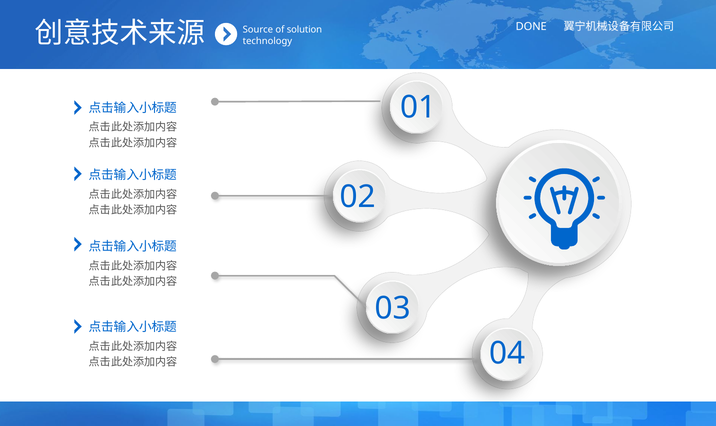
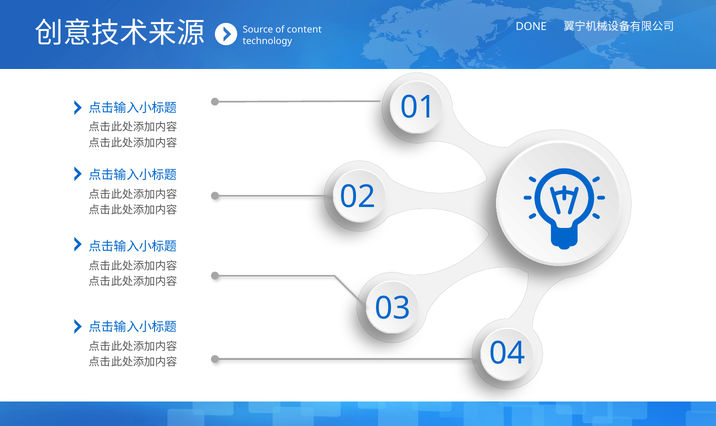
solution: solution -> content (304, 30)
